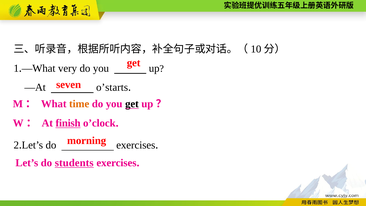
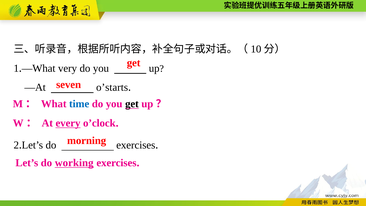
time colour: orange -> blue (79, 104)
finish: finish -> every (68, 123)
students: students -> working (74, 163)
